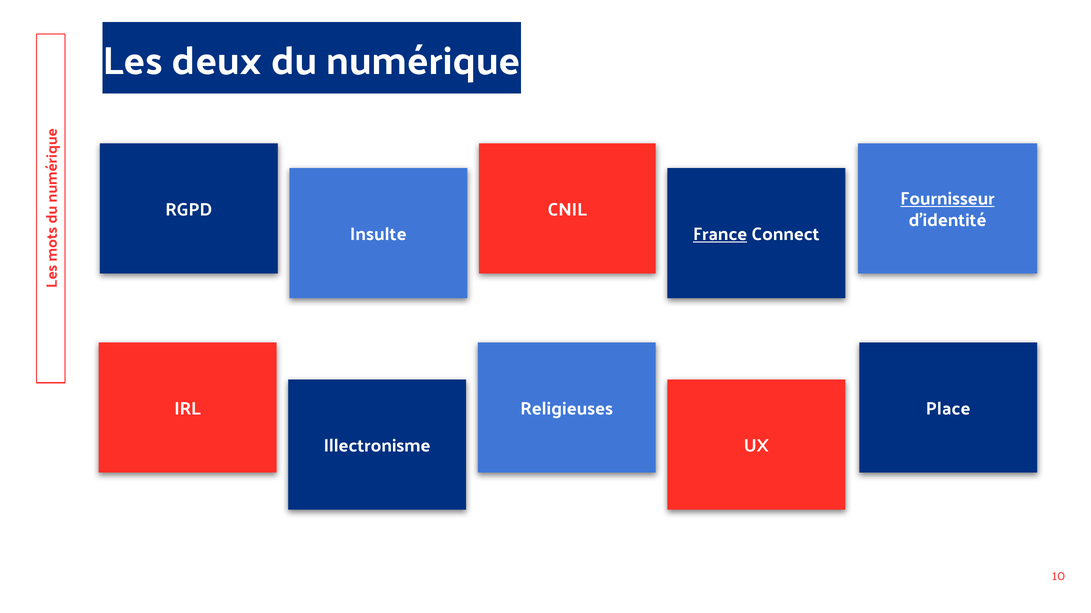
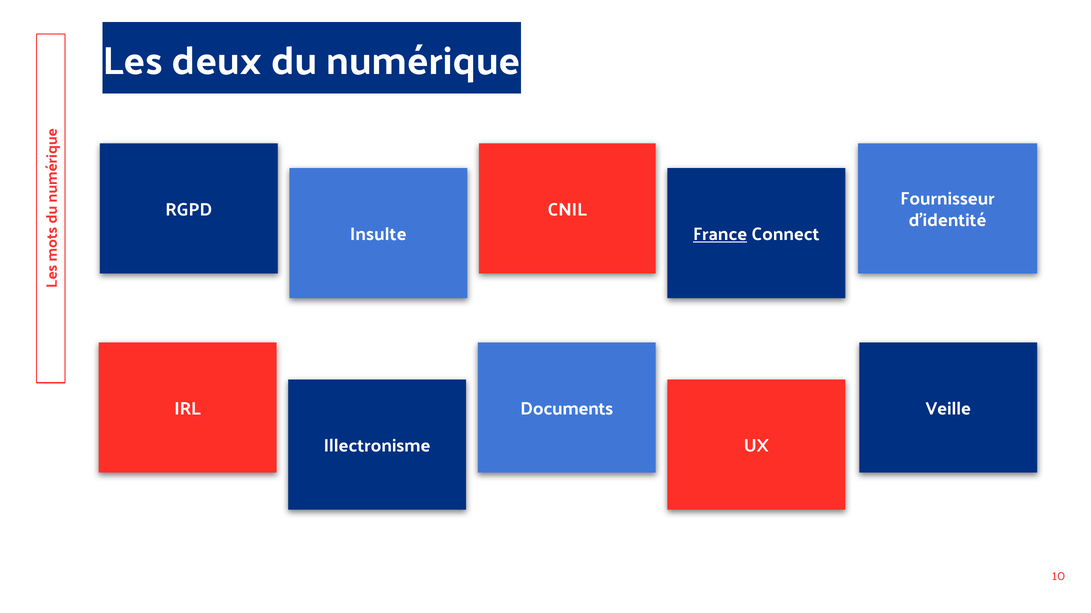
Fournisseur underline: present -> none (948, 199)
Religieuses: Religieuses -> Documents (567, 409)
Place: Place -> Veille (948, 409)
